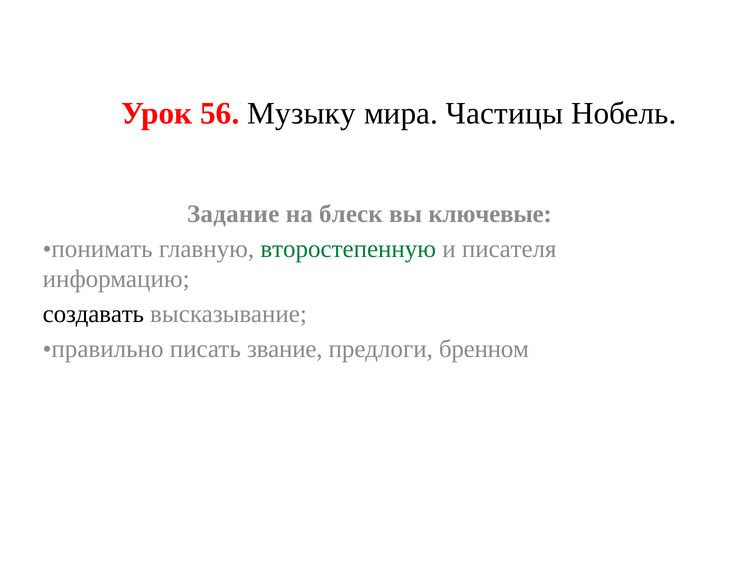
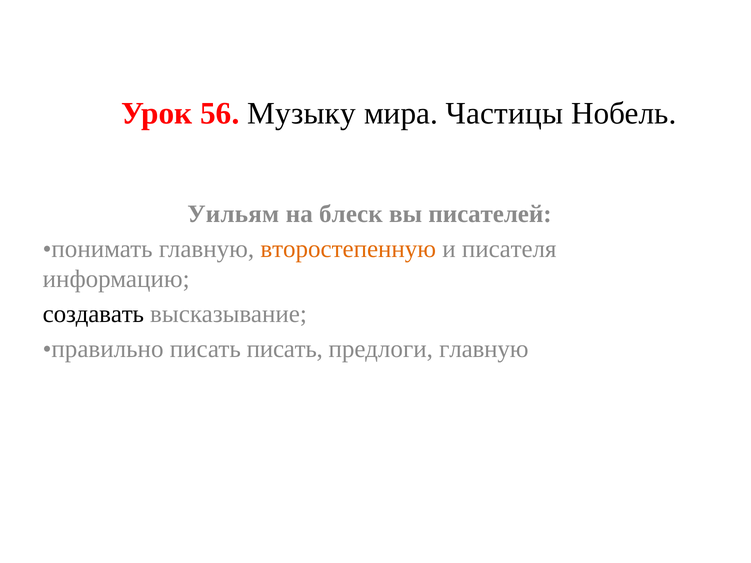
Задание: Задание -> Уильям (233, 214)
ключевые: ключевые -> писателей (490, 214)
второстепенную colour: green -> orange (348, 249)
писать звание: звание -> писать (285, 349)
предлоги бренном: бренном -> главную (484, 349)
